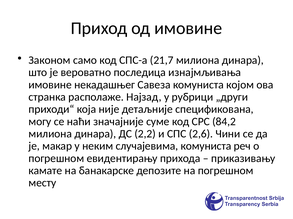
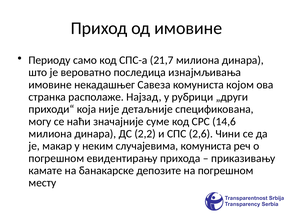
Законом: Законом -> Периоду (50, 60)
84,2: 84,2 -> 14,6 (224, 122)
